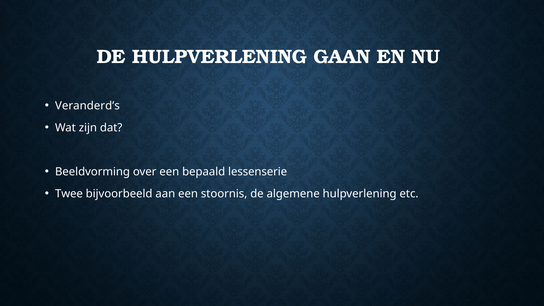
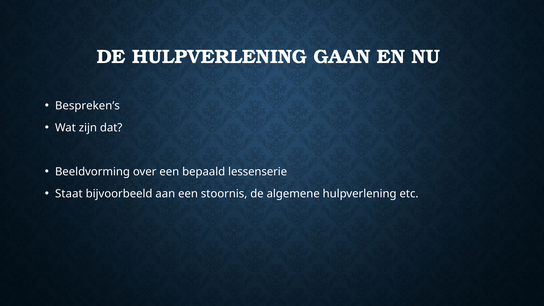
Veranderd’s: Veranderd’s -> Bespreken’s (87, 106)
Twee: Twee -> Staat (69, 194)
